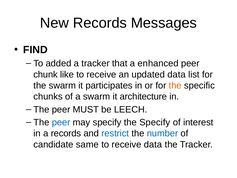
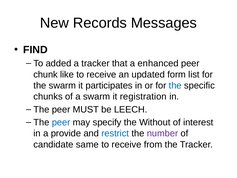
updated data: data -> form (177, 74)
the colour: orange -> blue (175, 85)
architecture: architecture -> registration (143, 96)
the Specify: Specify -> Without (155, 122)
a records: records -> provide (66, 133)
number colour: blue -> purple (162, 133)
receive data: data -> from (153, 144)
